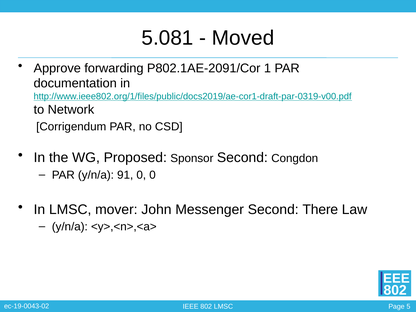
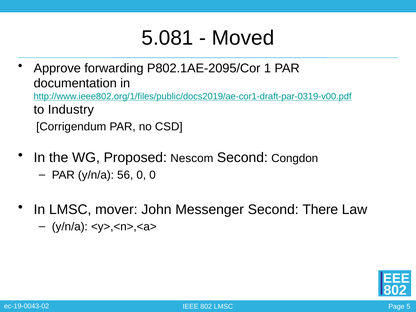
P802.1AE-2091/Cor: P802.1AE-2091/Cor -> P802.1AE-2095/Cor (204, 68)
Network: Network -> Industry (71, 110)
Sponsor: Sponsor -> Nescom (192, 158)
91: 91 -> 56 (125, 175)
